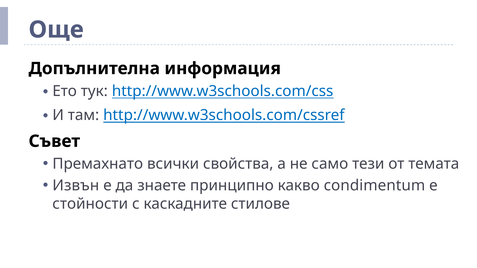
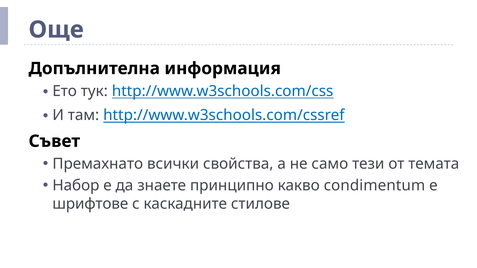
Извън: Извън -> Набор (76, 186)
стойности: стойности -> шрифтове (90, 204)
